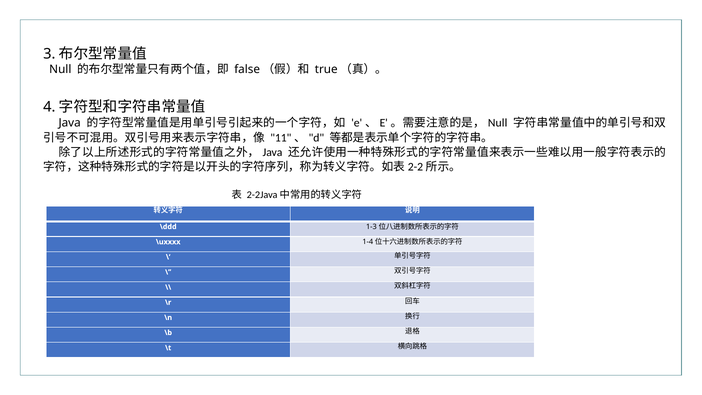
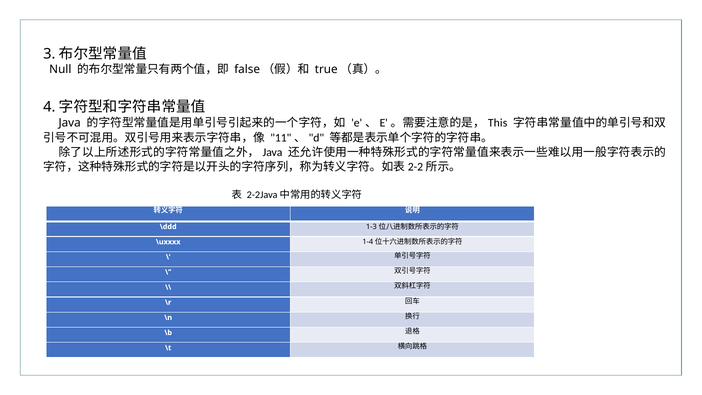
Null: Null -> This (498, 123)
